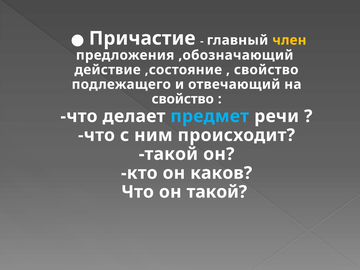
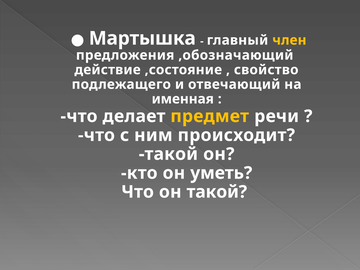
Причастие: Причастие -> Мартышка (142, 38)
свойство: свойство -> именная (183, 99)
предмет colour: light blue -> yellow (210, 116)
каков: каков -> уметь (221, 173)
